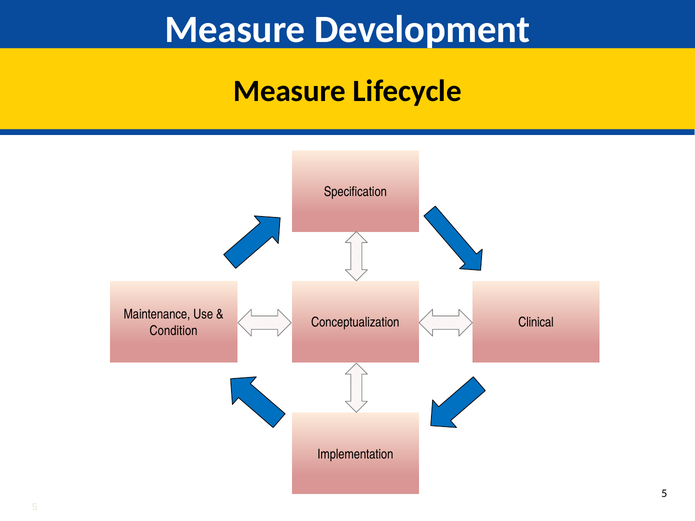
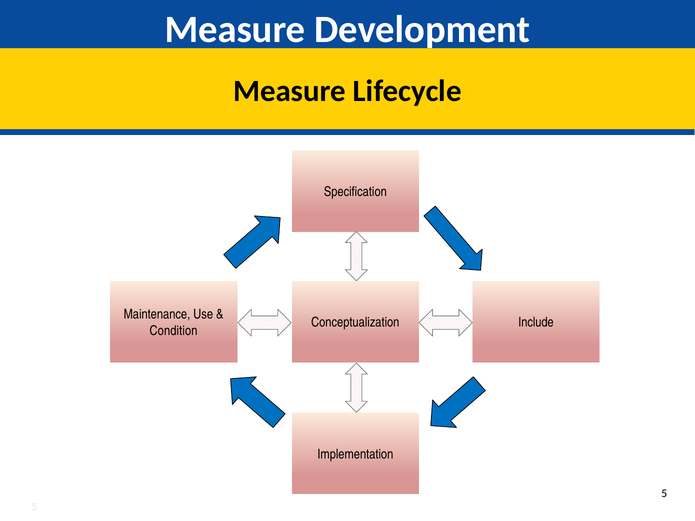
Clinical: Clinical -> Include (536, 323)
